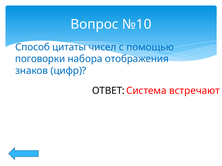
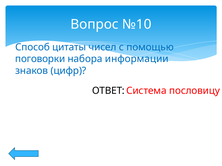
отображения: отображения -> информации (137, 59)
встречают: встречают -> пословицу (194, 91)
